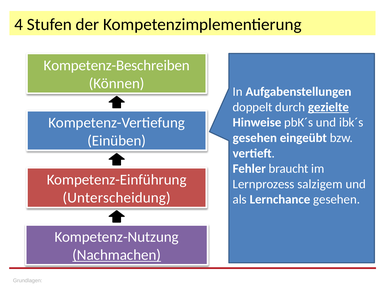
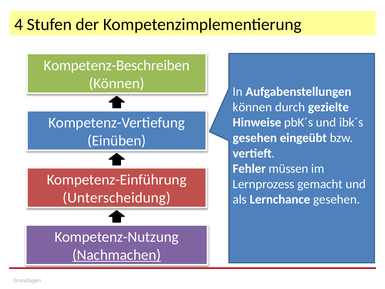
doppelt: doppelt -> können (252, 107)
gezielte underline: present -> none (328, 107)
braucht: braucht -> müssen (289, 169)
salzigem: salzigem -> gemacht (320, 184)
